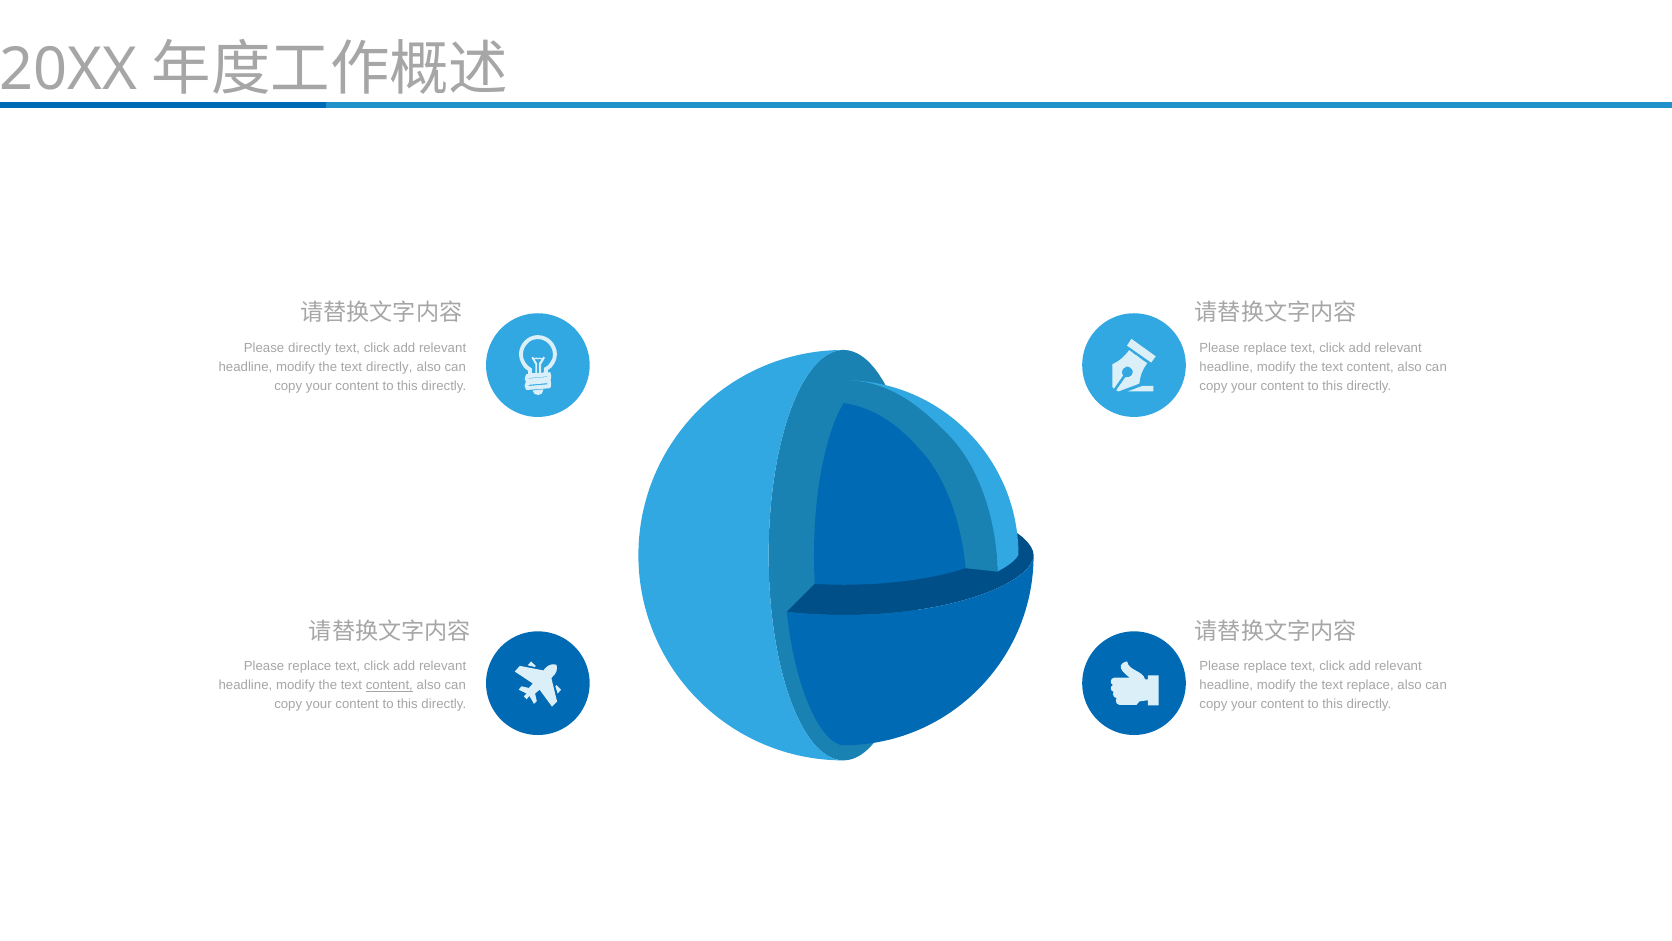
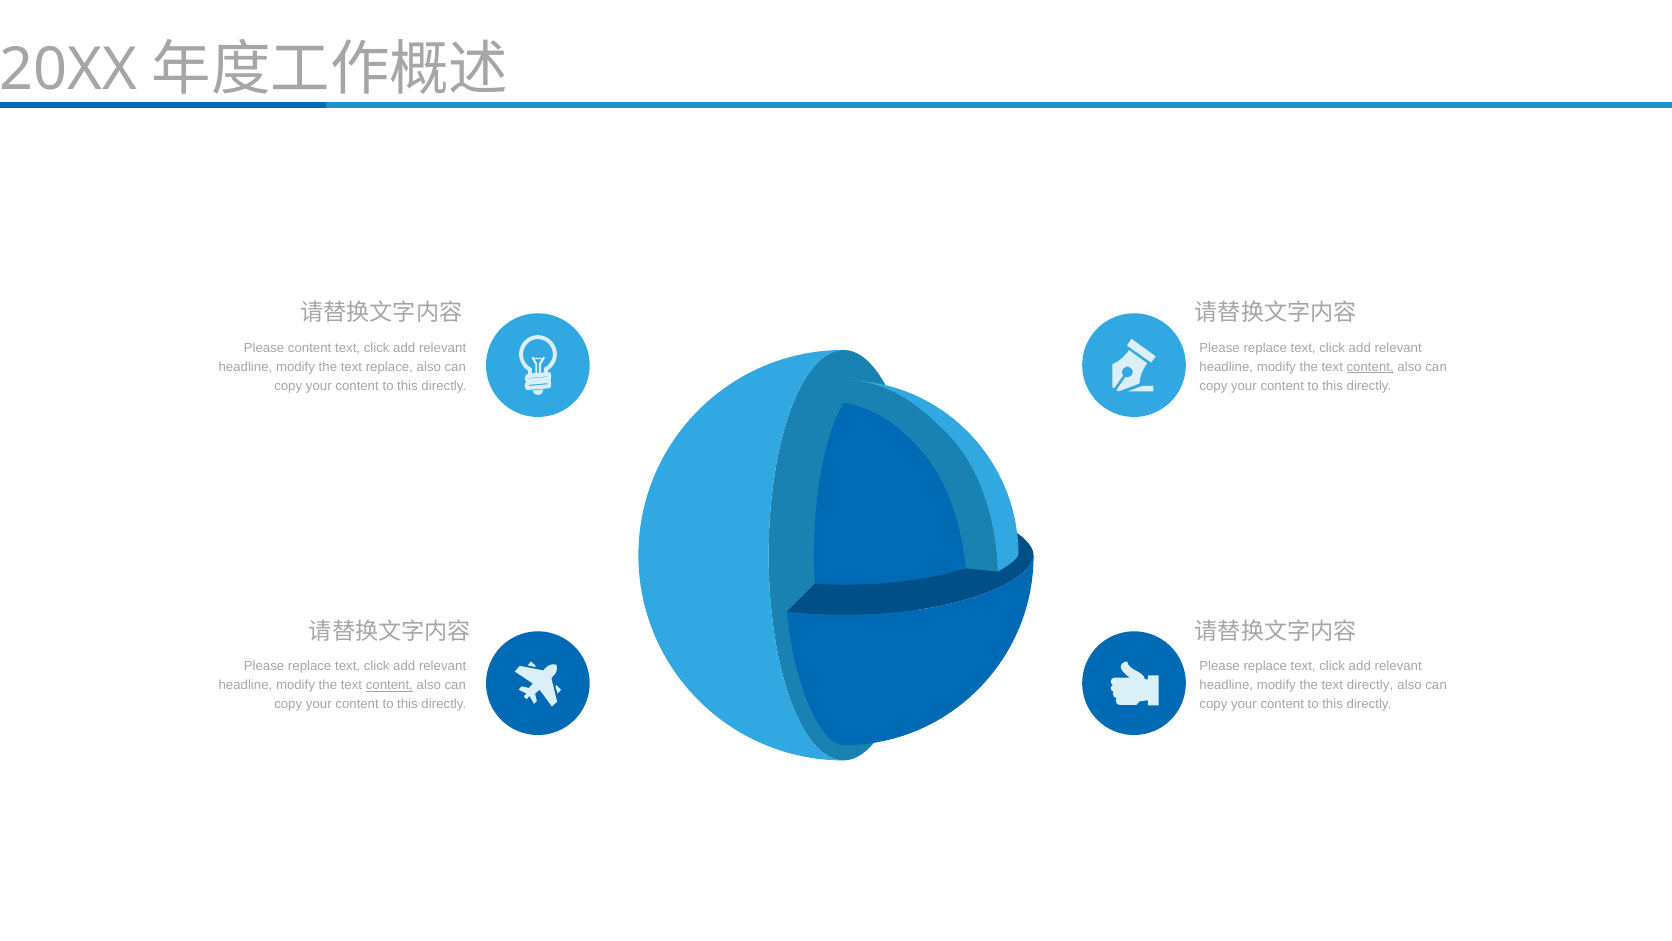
Please directly: directly -> content (310, 348)
text directly: directly -> replace (389, 367)
content underline: none -> present (1370, 367)
text replace: replace -> directly (1370, 685)
